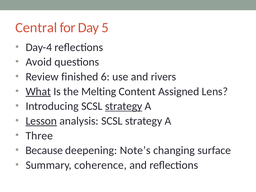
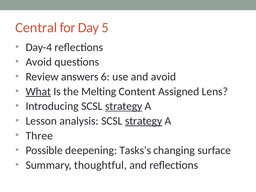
finished: finished -> answers (80, 77)
and rivers: rivers -> avoid (164, 77)
Lesson underline: present -> none (41, 121)
strategy underline: none -> present (144, 121)
Because: Because -> Possible (44, 150)
Note’s: Note’s -> Tasks’s (135, 150)
coherence: coherence -> thoughtful (101, 165)
